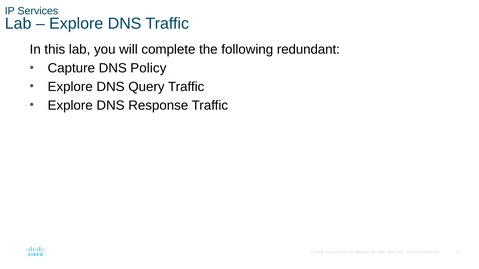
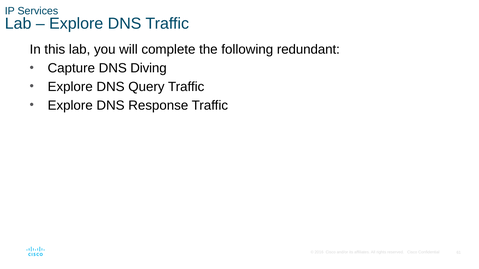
Policy: Policy -> Diving (148, 68)
